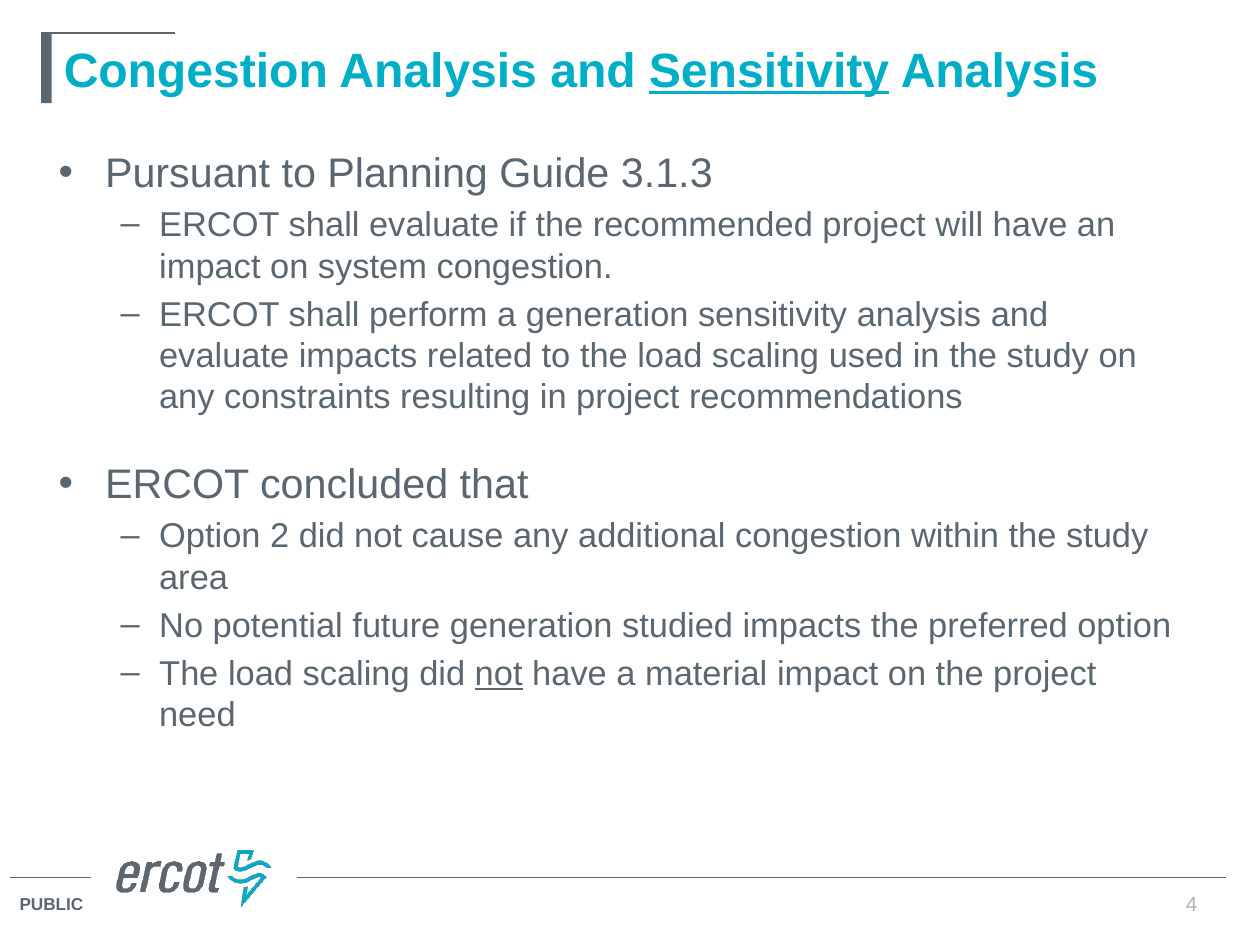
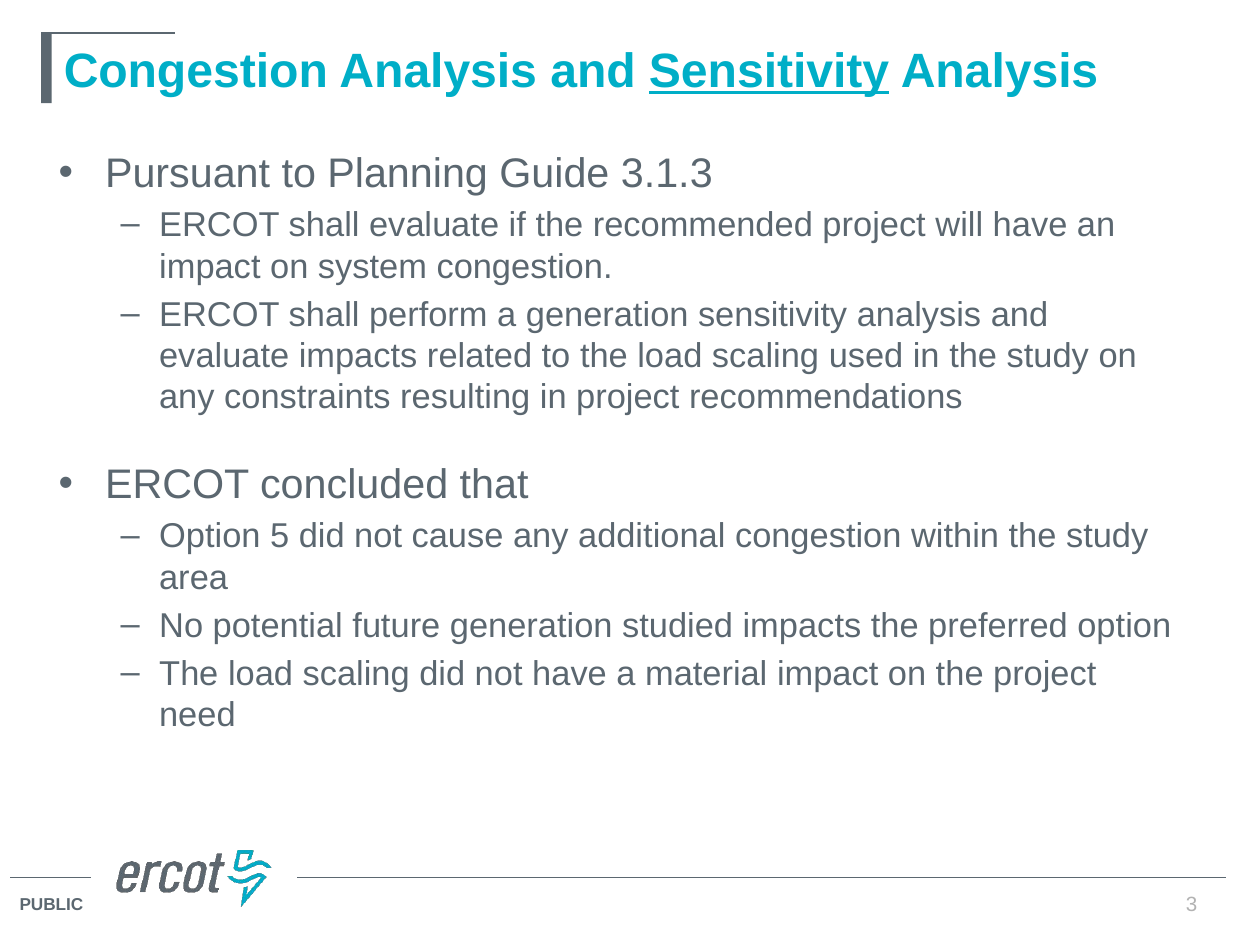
2: 2 -> 5 (280, 536)
not underline: present -> none (499, 674)
4: 4 -> 3 (1192, 905)
